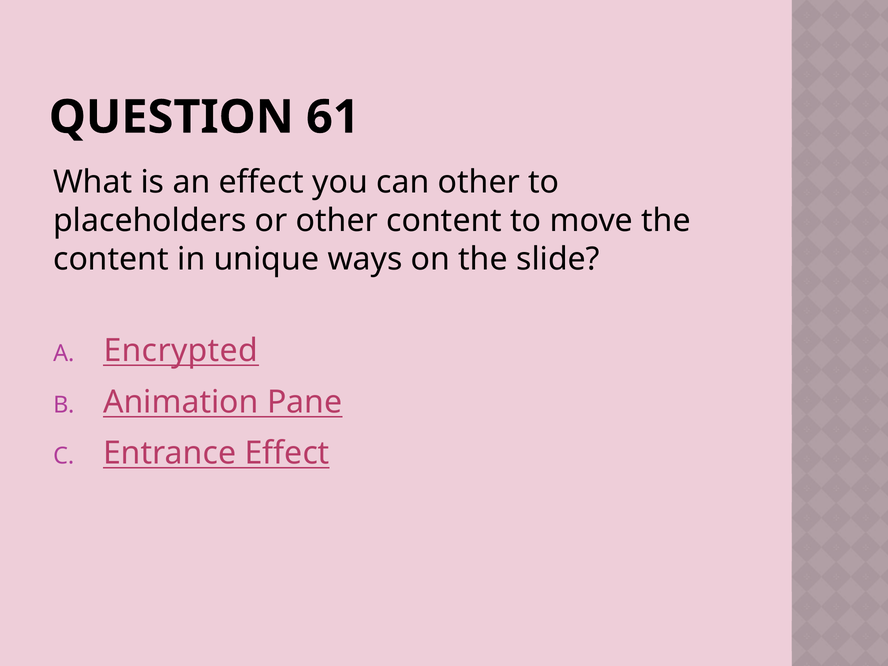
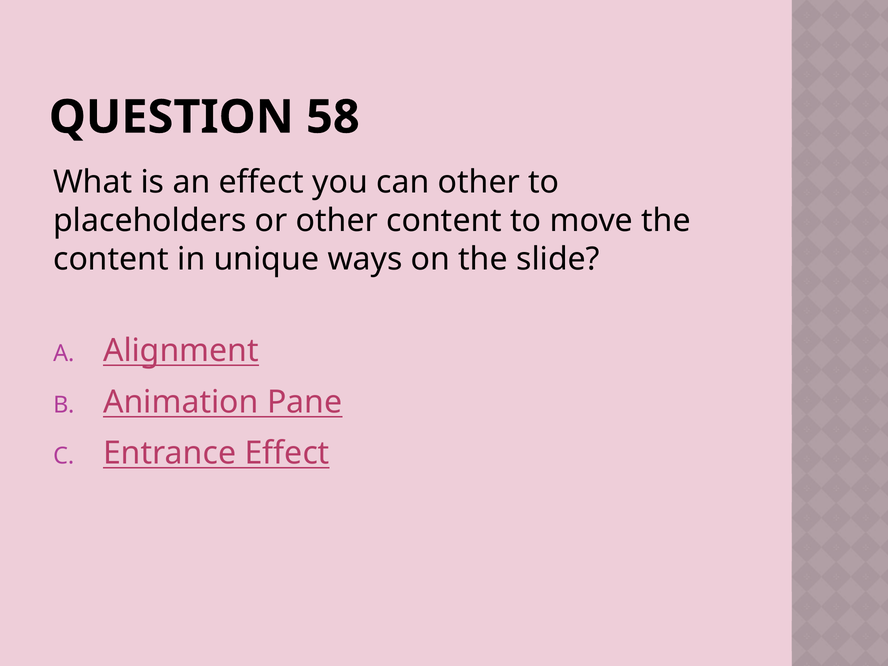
61: 61 -> 58 (333, 117)
Encrypted: Encrypted -> Alignment (181, 351)
